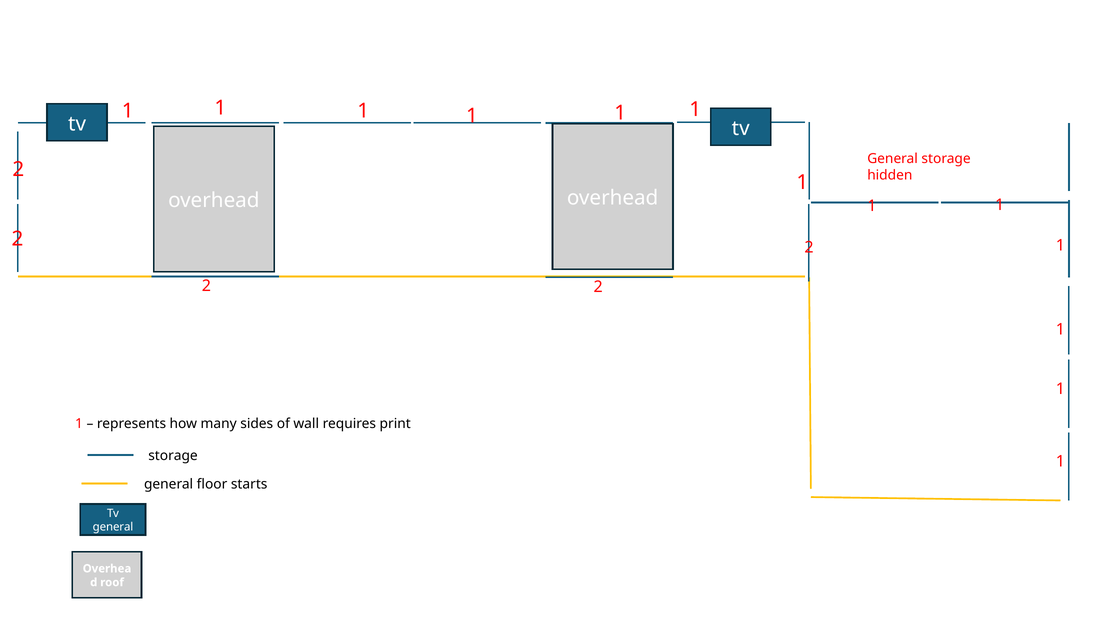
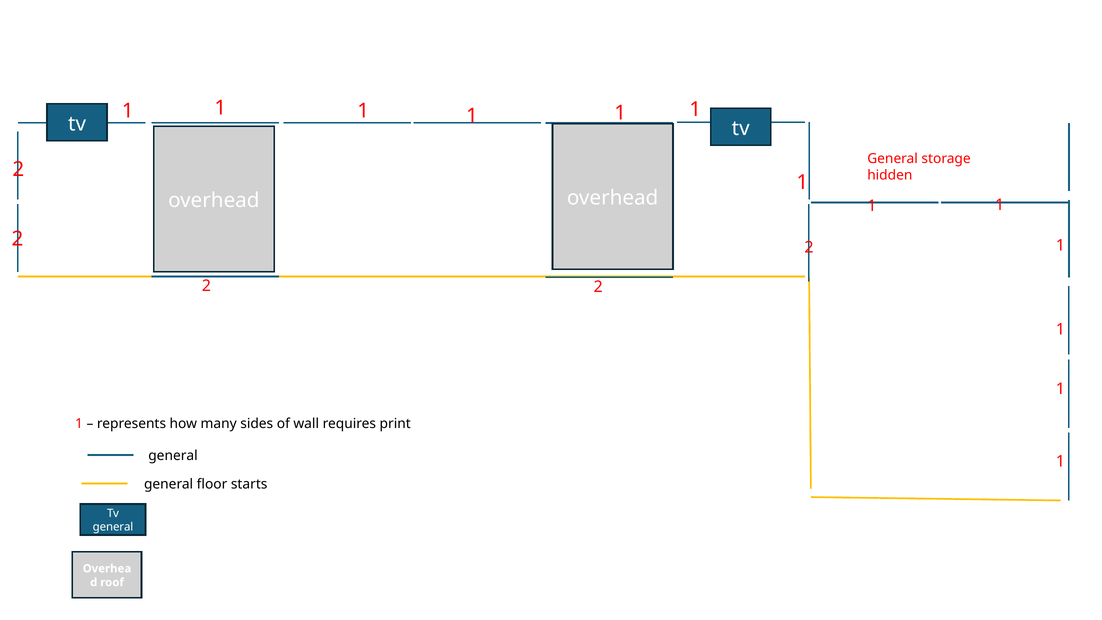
storage: storage -> general (173, 456)
